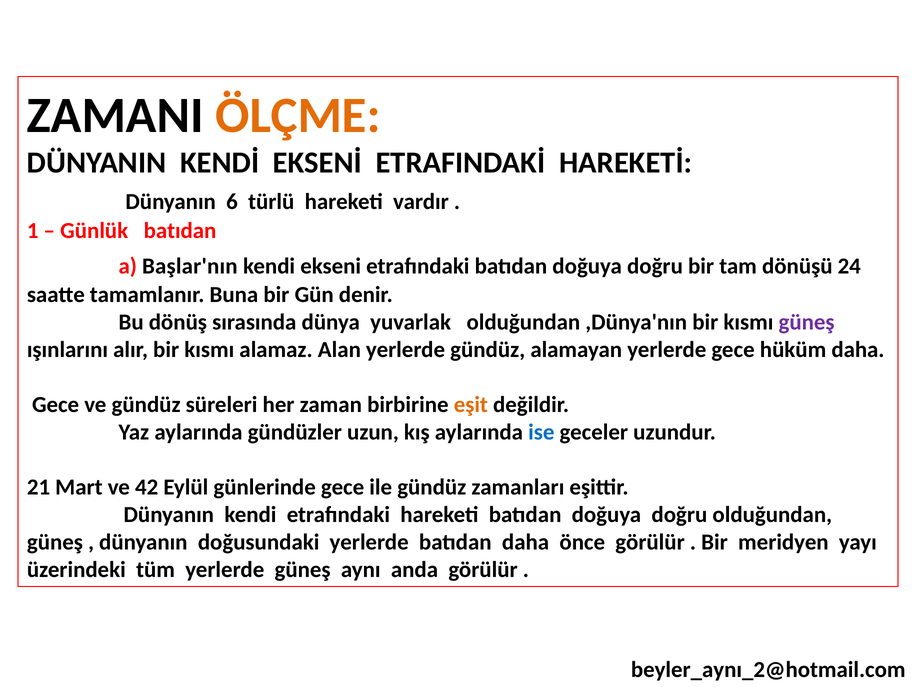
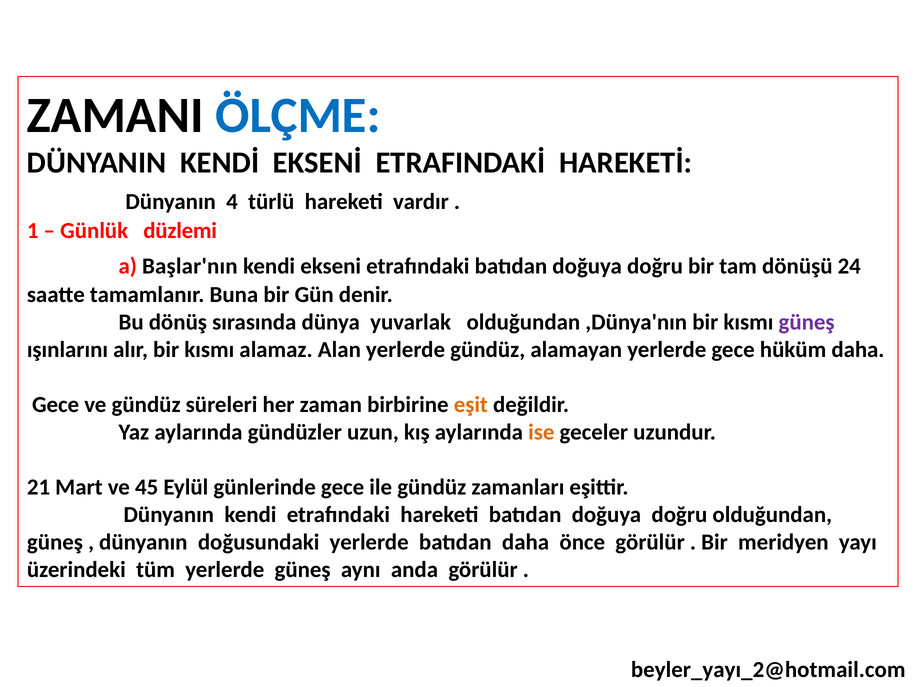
ÖLÇME colour: orange -> blue (298, 115)
6: 6 -> 4 (232, 202)
Günlük batıdan: batıdan -> düzlemi (180, 231)
ise colour: blue -> orange (541, 432)
42: 42 -> 45 (147, 487)
beyler_aynı_2@hotmail.com: beyler_aynı_2@hotmail.com -> beyler_yayı_2@hotmail.com (768, 670)
